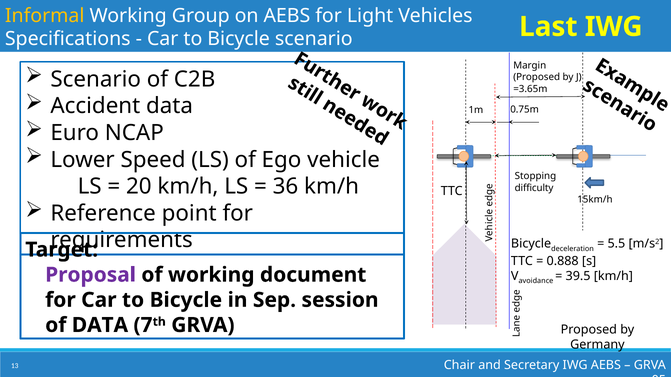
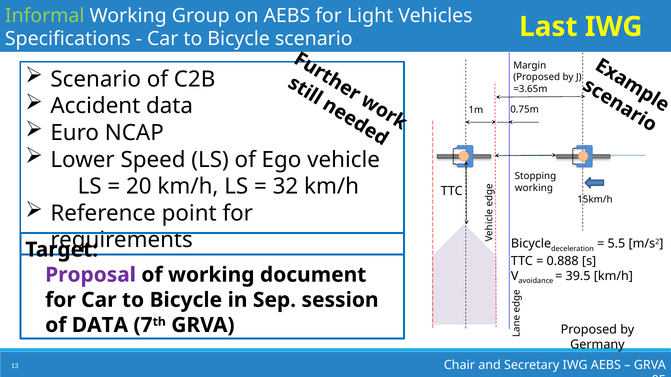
Informal colour: yellow -> light green (45, 16)
36: 36 -> 32 (285, 187)
difficulty: difficulty -> working (534, 188)
